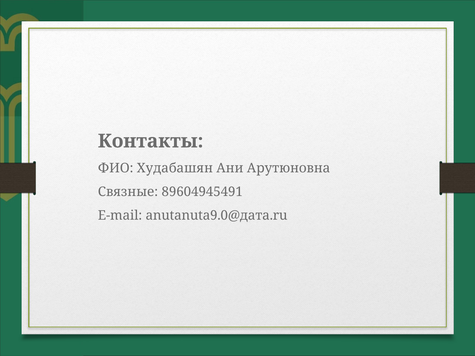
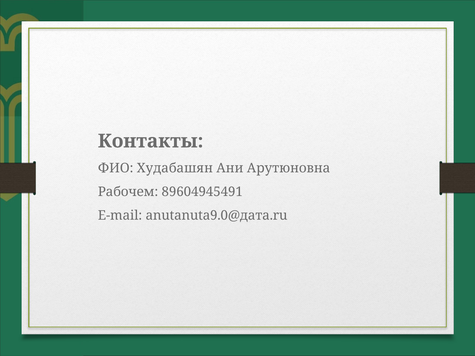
Связные: Связные -> Рабочем (128, 192)
